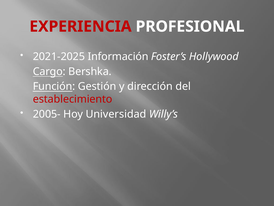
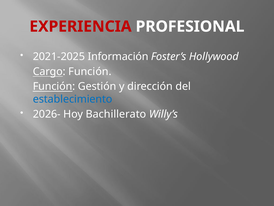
Cargo Bershka: Bershka -> Función (90, 71)
establecimiento colour: red -> blue (73, 99)
2005-: 2005- -> 2026- (47, 114)
Universidad: Universidad -> Bachillerato (116, 114)
